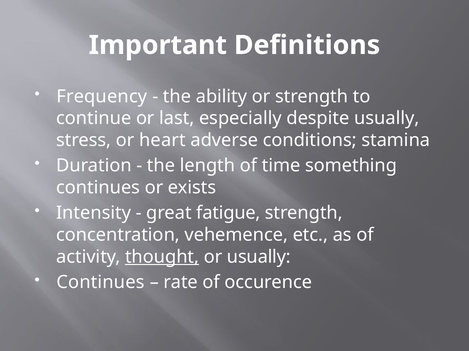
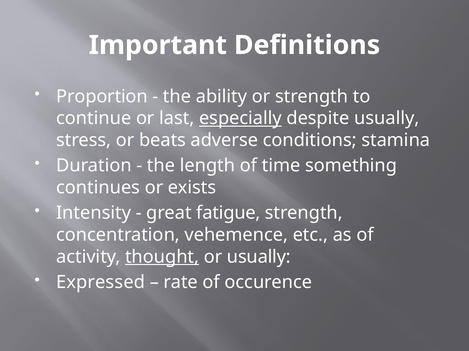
Frequency: Frequency -> Proportion (102, 97)
especially underline: none -> present (240, 119)
heart: heart -> beats (163, 140)
Continues: Continues -> Expressed (101, 283)
